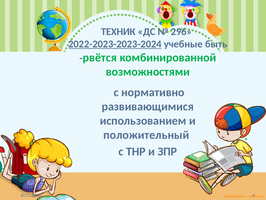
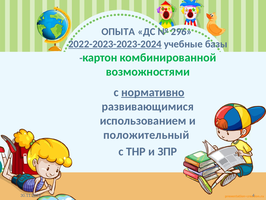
ТЕХНИК: ТЕХНИК -> ОПЫТА (118, 32)
быть: быть -> базы (216, 44)
рвётся: рвётся -> картон (100, 57)
нормативно underline: none -> present (153, 92)
